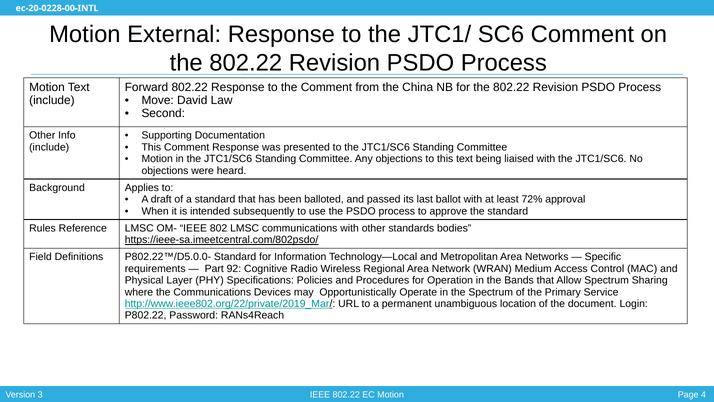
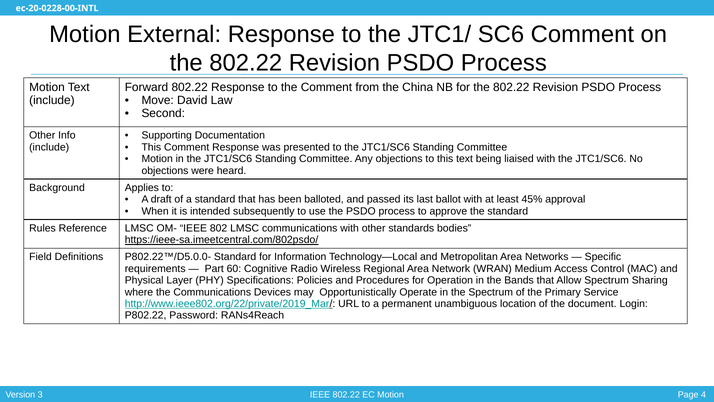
72%: 72% -> 45% (532, 199)
92: 92 -> 60 (234, 268)
